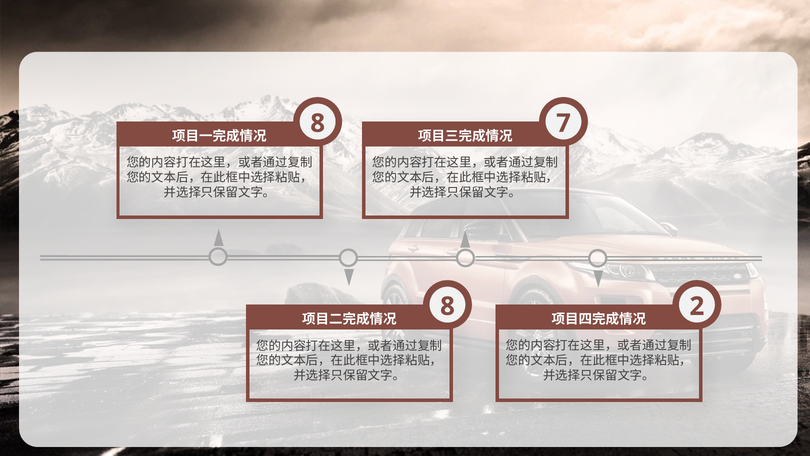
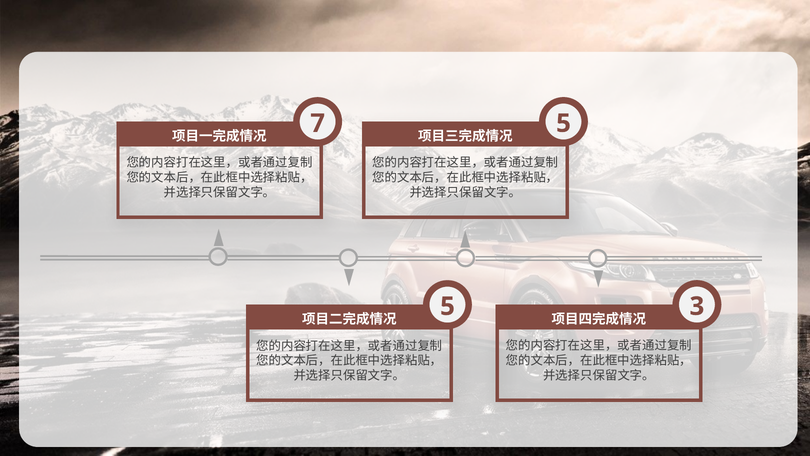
8: 8 -> 7 (318, 123)
7: 7 -> 5 (563, 123)
8: 8 -> 5 (447, 306)
2: 2 -> 3 (697, 306)
